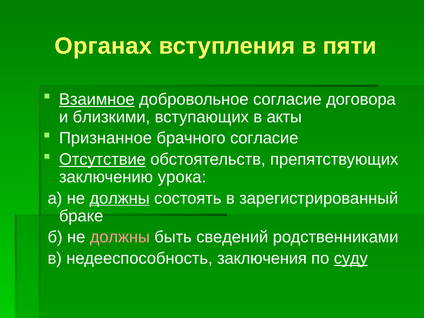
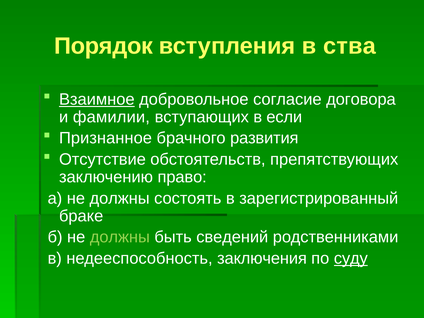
Органах: Органах -> Порядок (104, 46)
пяти: пяти -> ства (350, 46)
близкими: близкими -> фамилии (111, 117)
акты: акты -> если (284, 117)
брачного согласие: согласие -> развития (264, 138)
Отсутствие underline: present -> none (102, 159)
урока: урока -> право (182, 177)
должны underline: present -> none (120, 198)
должны colour: pink -> light green (120, 237)
